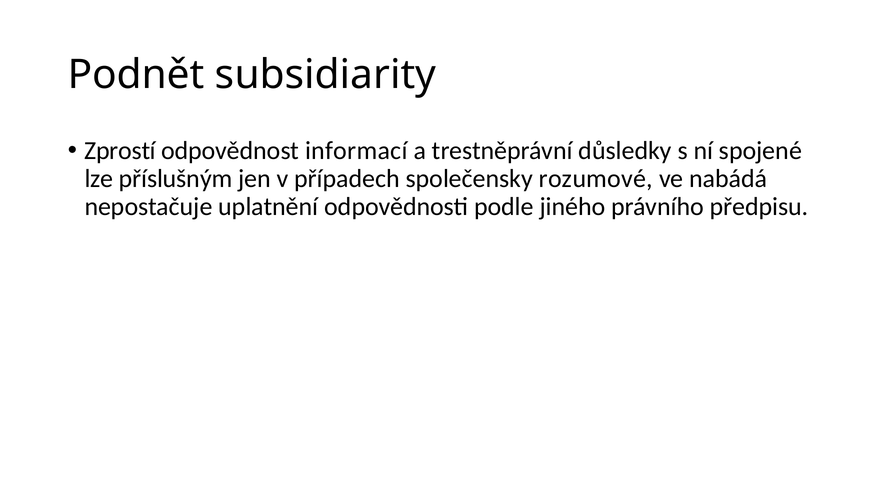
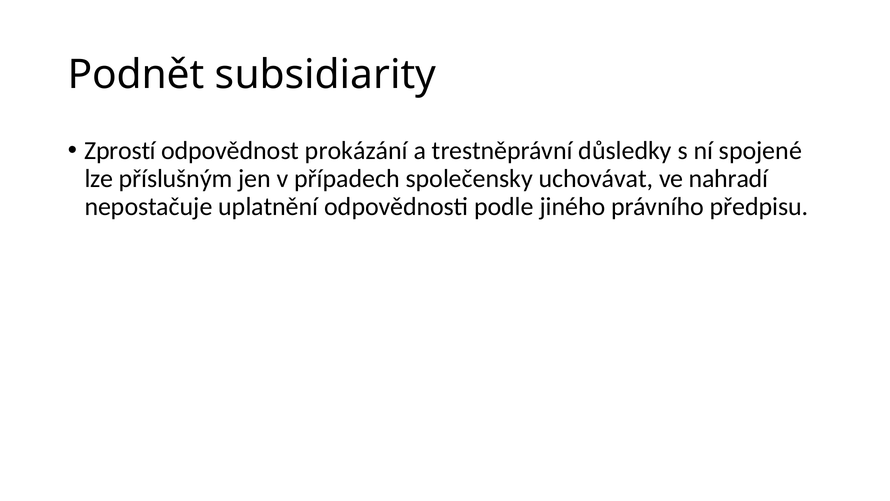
informací: informací -> prokázání (356, 150)
rozumové: rozumové -> uchovávat (596, 179)
nabádá: nabádá -> nahradí (728, 179)
